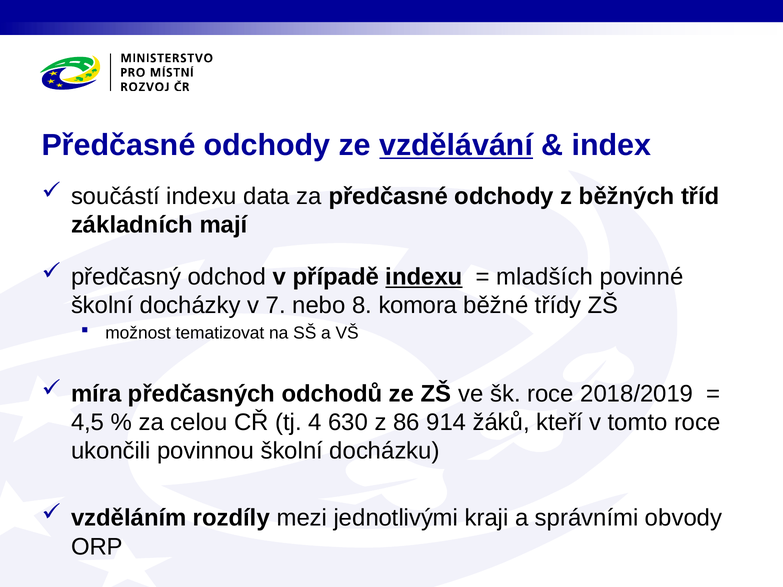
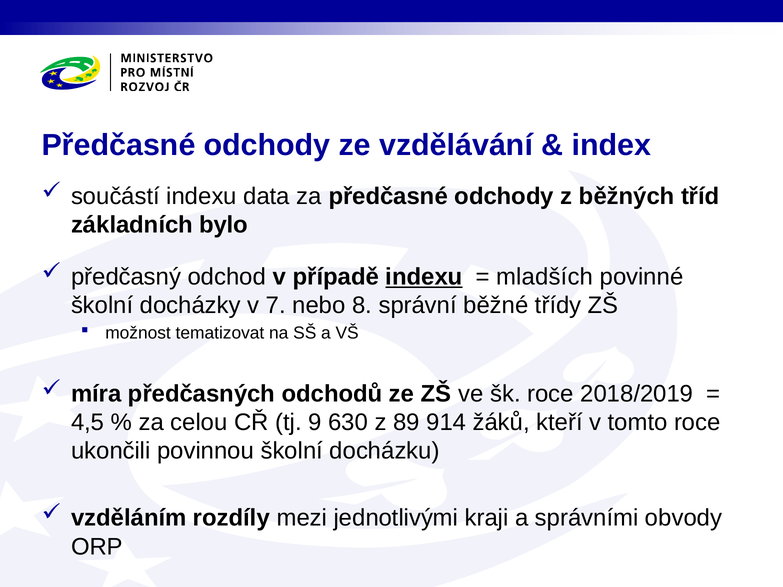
vzdělávání underline: present -> none (456, 145)
mají: mají -> bylo (224, 225)
komora: komora -> správní (418, 306)
4: 4 -> 9 (315, 423)
86: 86 -> 89 (406, 423)
